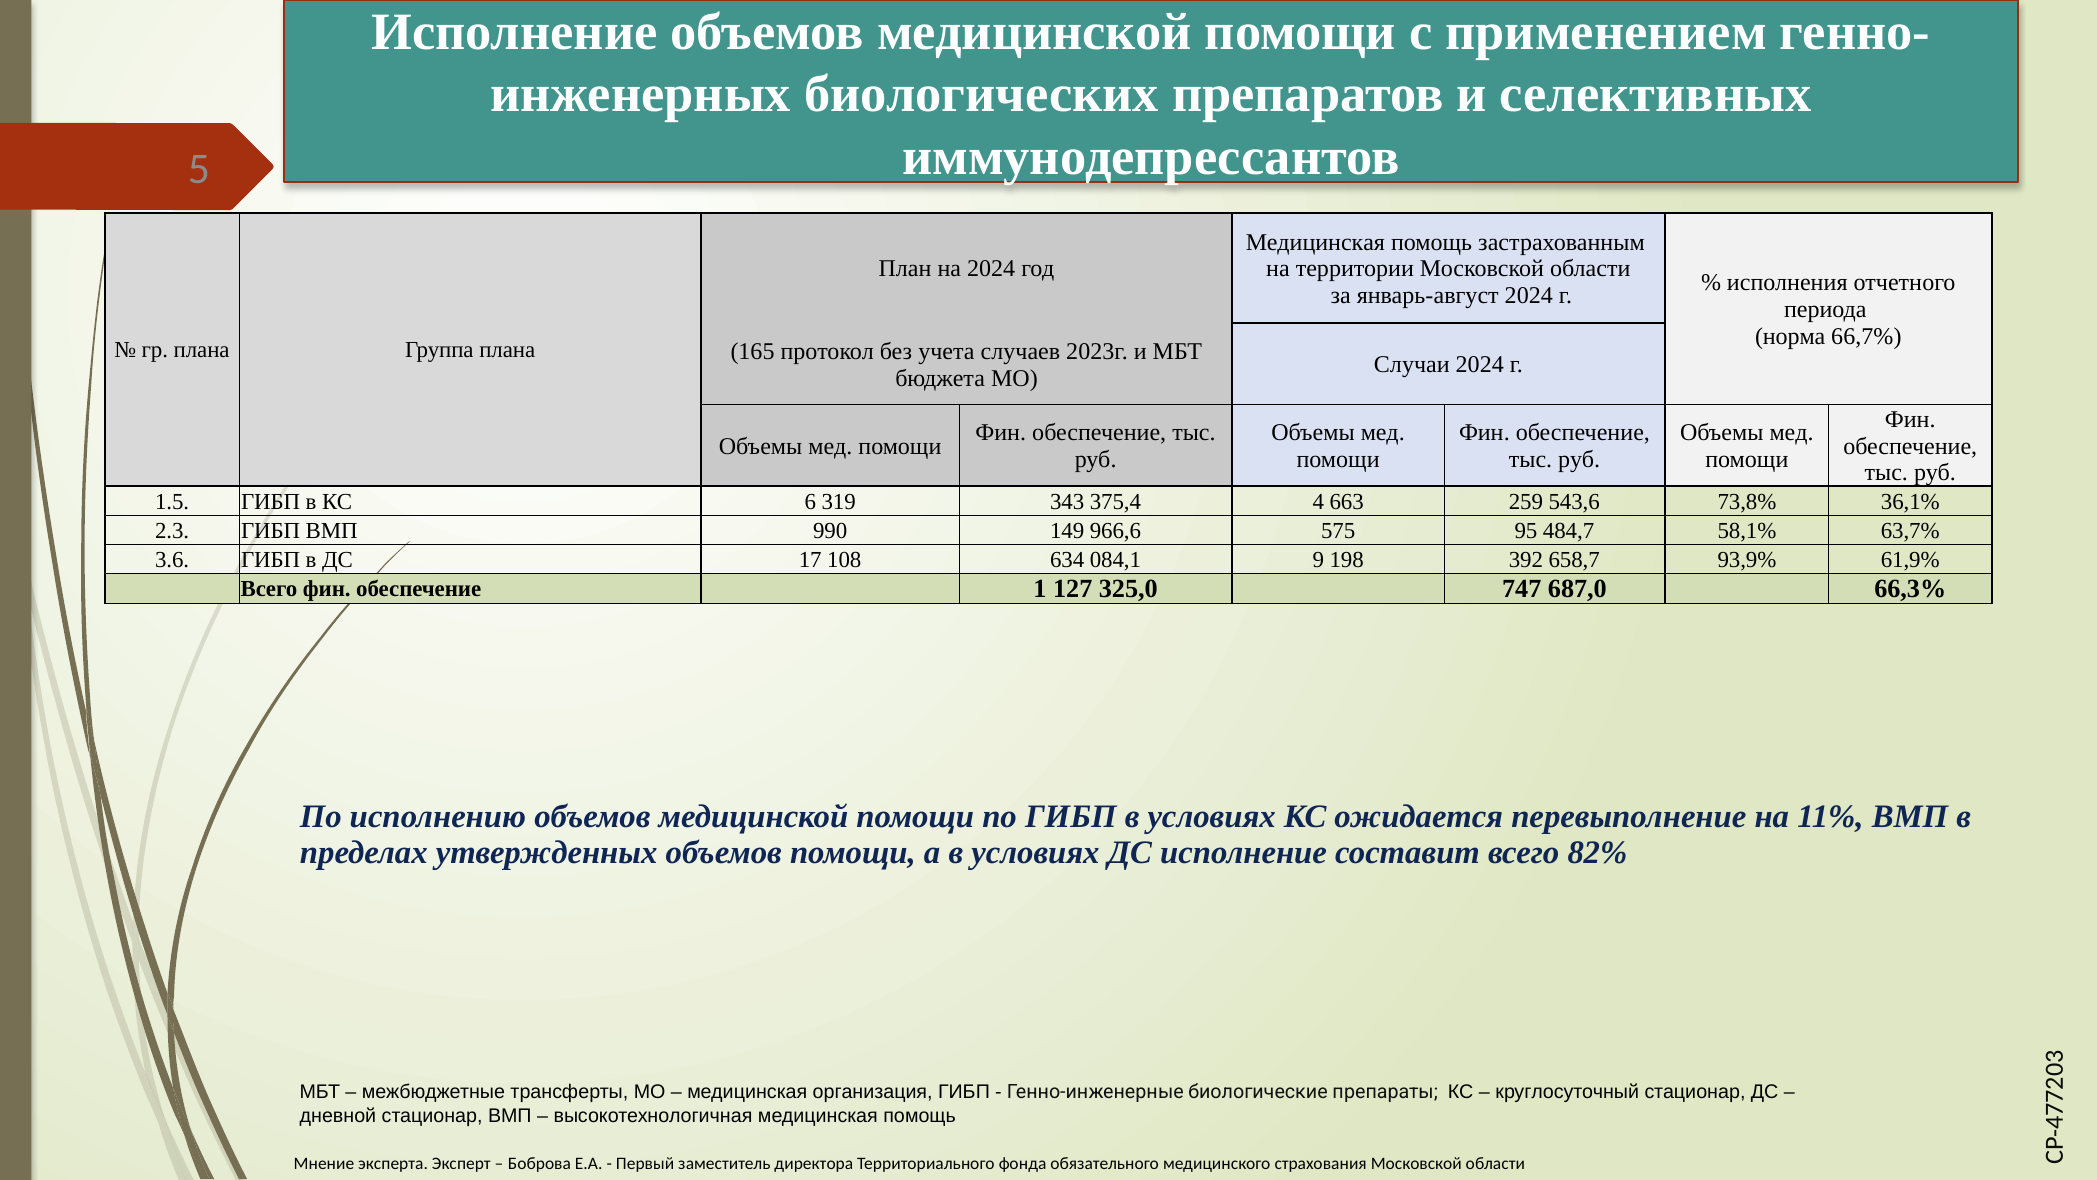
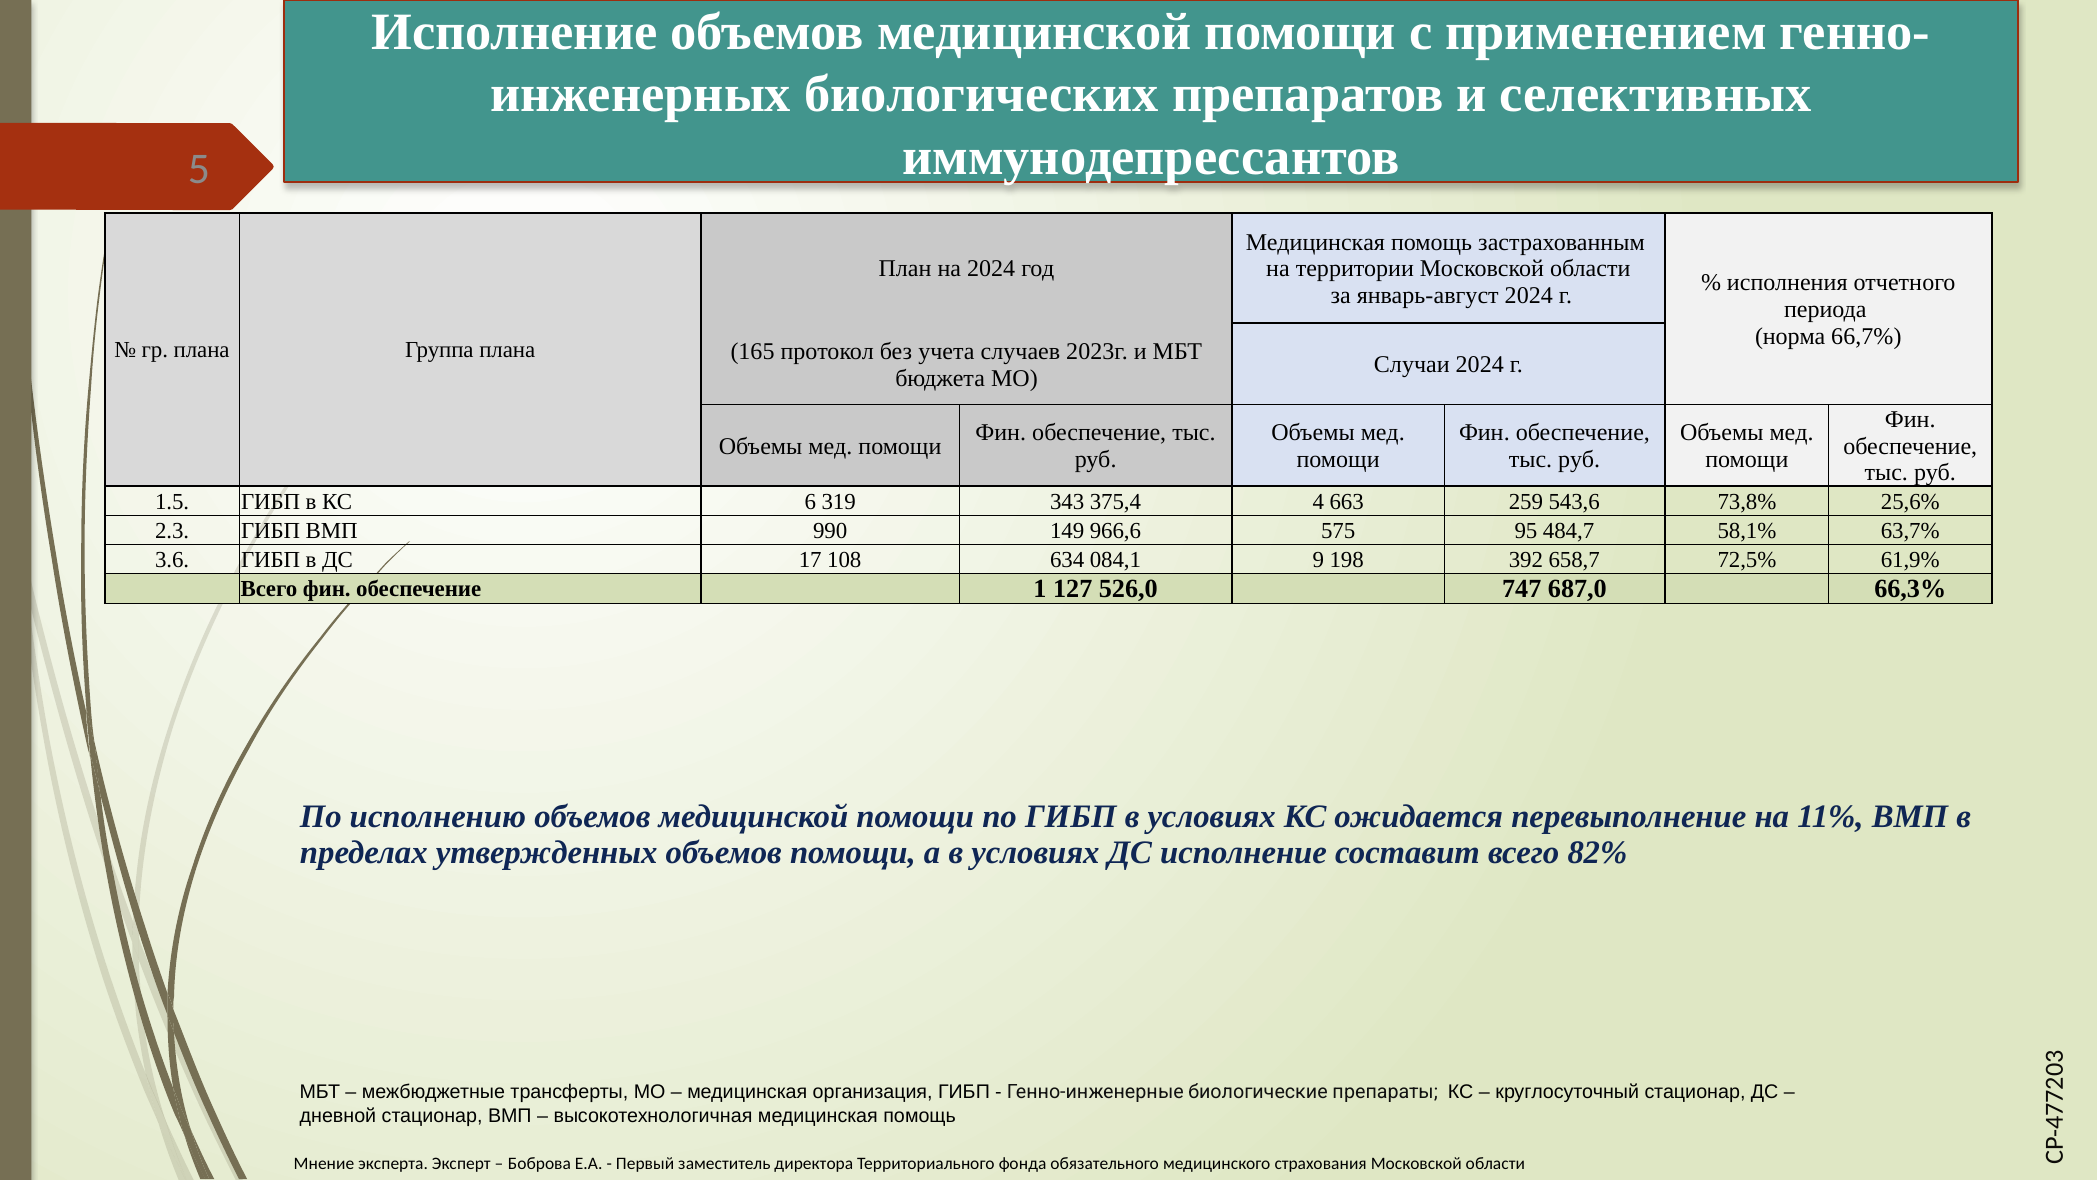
36,1%: 36,1% -> 25,6% (1910, 502)
93,9%: 93,9% -> 72,5% (1747, 559)
325,0: 325,0 -> 526,0 (1128, 589)
